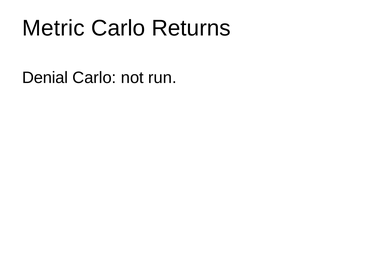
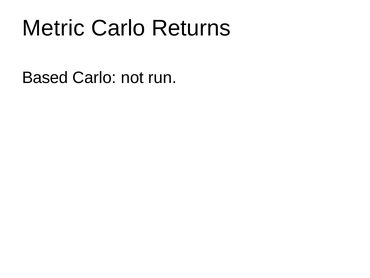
Denial: Denial -> Based (45, 78)
